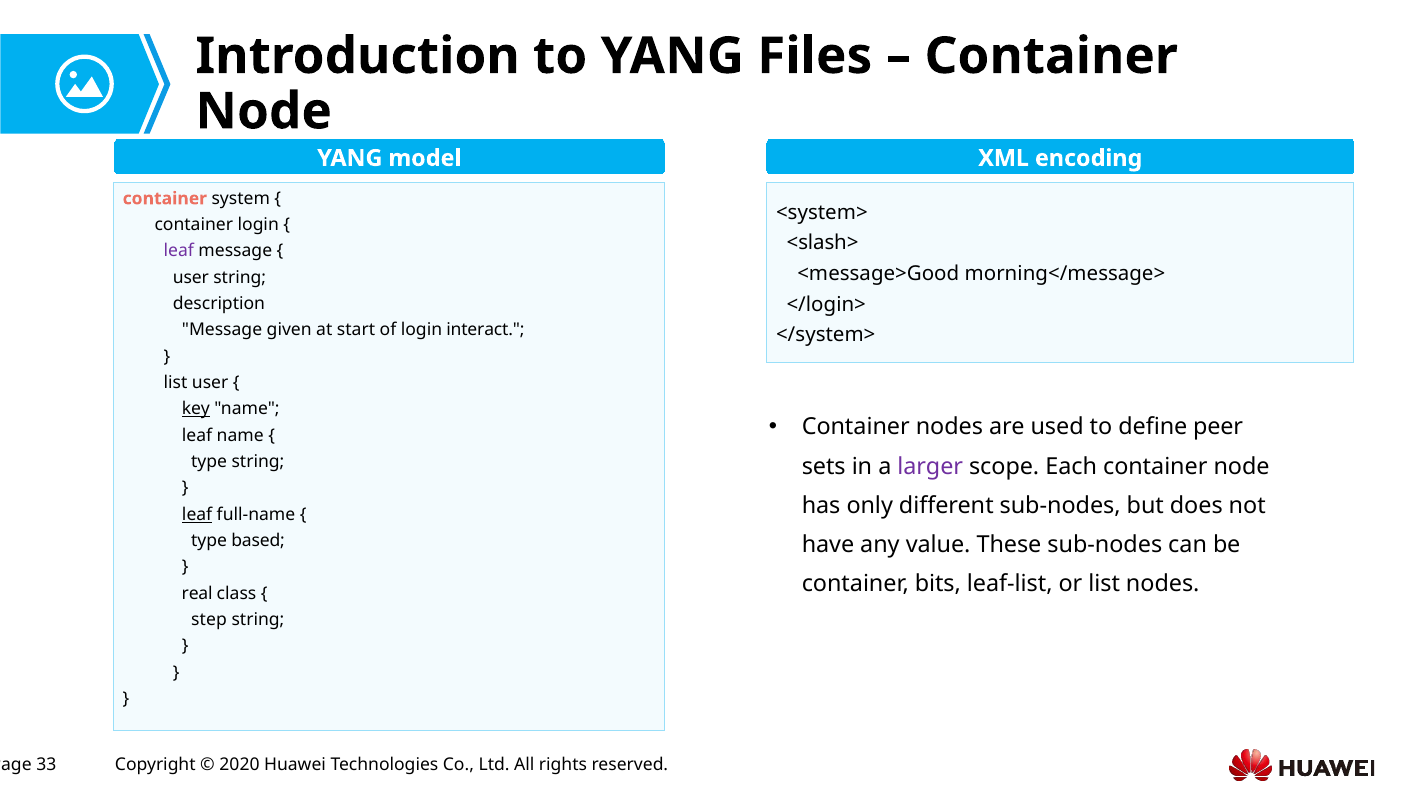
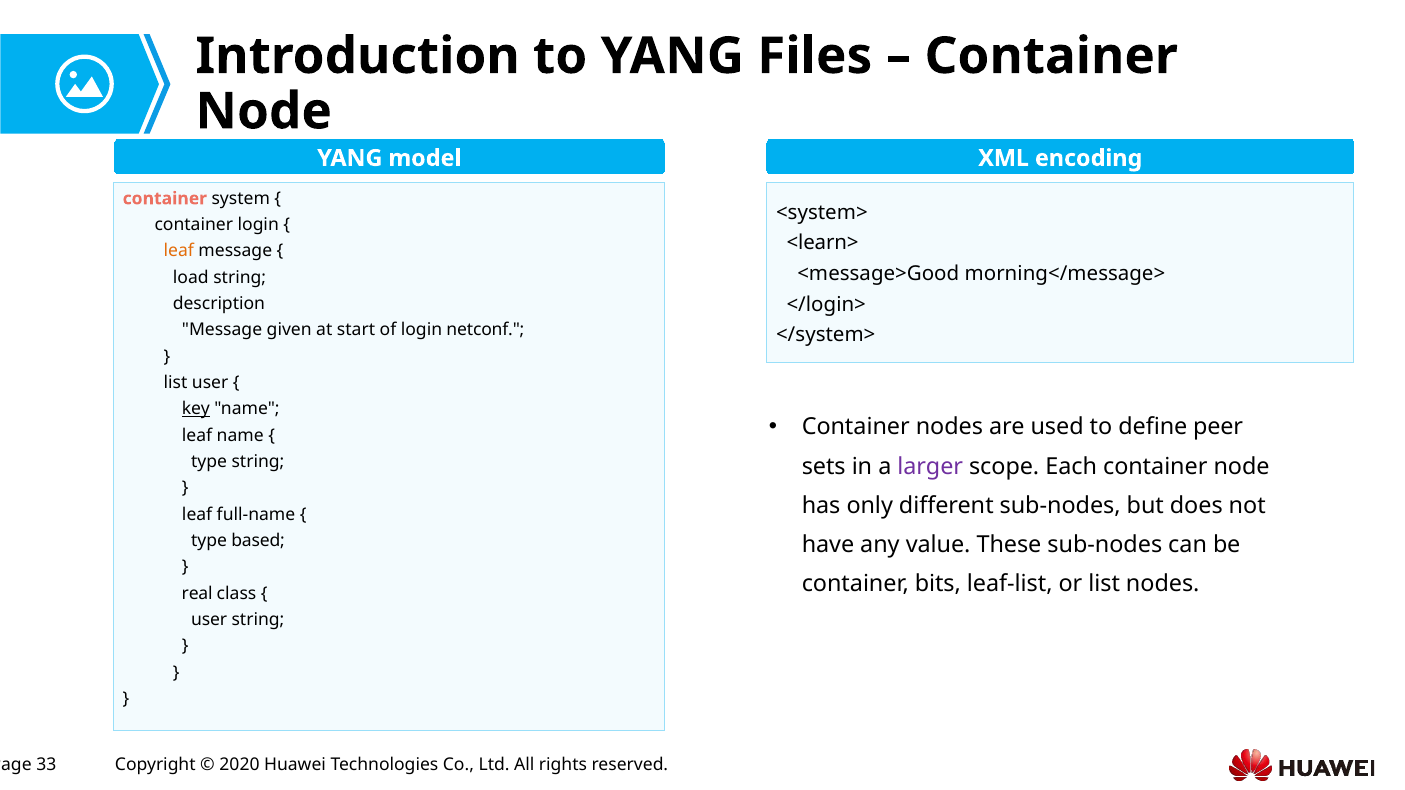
<slash>: <slash> -> <learn> (823, 243)
leaf colour: purple -> orange (179, 251)
user: user -> load (191, 278)
interact: interact -> netconf (485, 330)
leaf underline: present -> none (197, 515)
step: step -> user (209, 620)
